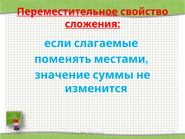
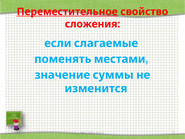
сложения underline: present -> none (93, 24)
